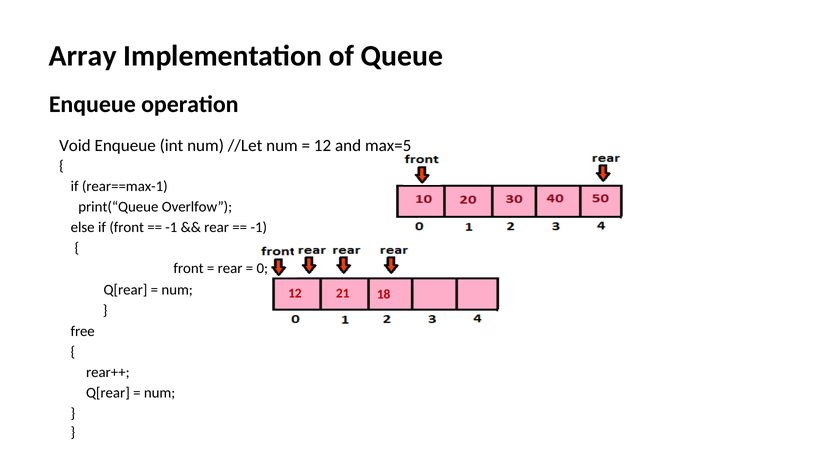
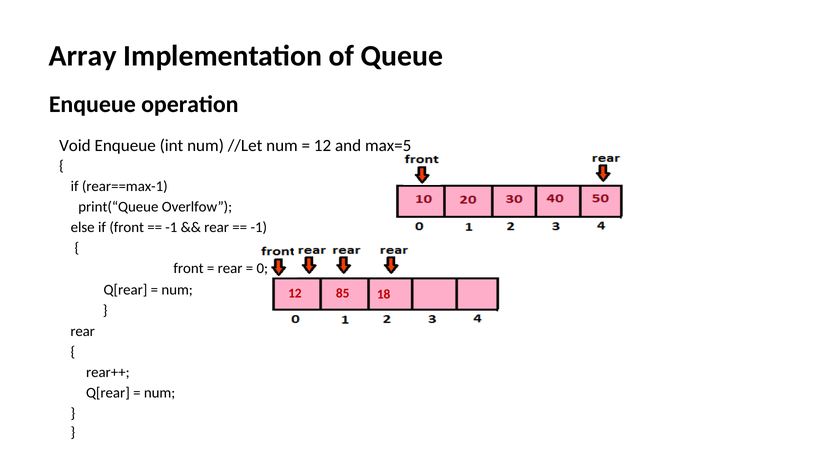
21: 21 -> 85 (343, 294)
free: free -> rear (83, 331)
